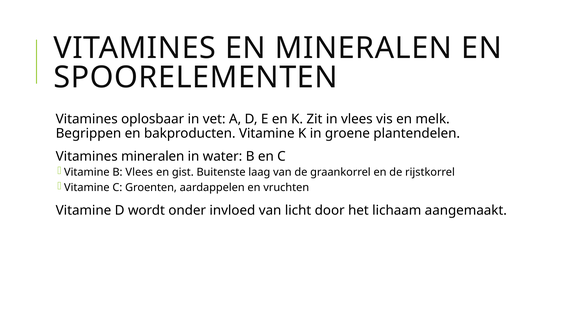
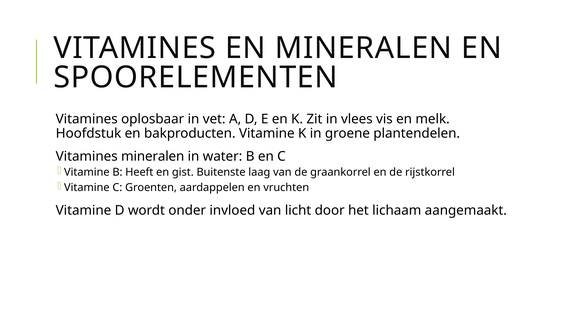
Begrippen: Begrippen -> Hoofdstuk (88, 133)
B Vlees: Vlees -> Heeft (139, 172)
